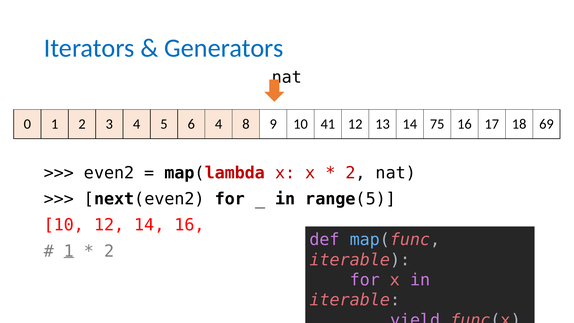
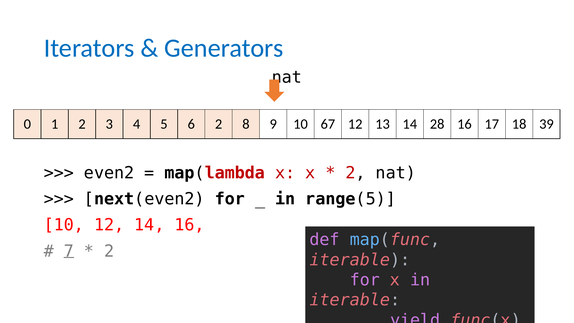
6 4: 4 -> 2 (219, 124)
41: 41 -> 67 (328, 124)
75: 75 -> 28 (437, 124)
69: 69 -> 39 (546, 124)
1: 1 -> 7 (69, 251)
